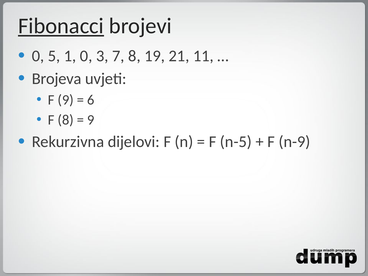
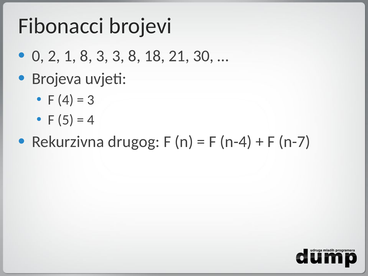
Fibonacci underline: present -> none (61, 26)
5: 5 -> 2 (54, 56)
1 0: 0 -> 8 (86, 56)
3 7: 7 -> 3 (118, 56)
19: 19 -> 18 (155, 56)
11: 11 -> 30 (203, 56)
F 9: 9 -> 4 (66, 100)
6: 6 -> 3 (91, 100)
F 8: 8 -> 5 (66, 120)
9: 9 -> 4 (91, 120)
dijelovi: dijelovi -> drugog (134, 142)
n-5: n-5 -> n-4 (236, 142)
n-9: n-9 -> n-7 (294, 142)
